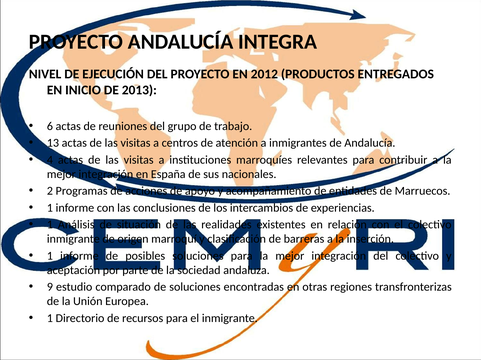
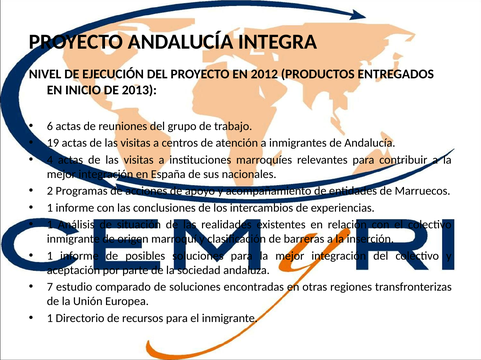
13: 13 -> 19 (53, 143)
9: 9 -> 7 (50, 288)
